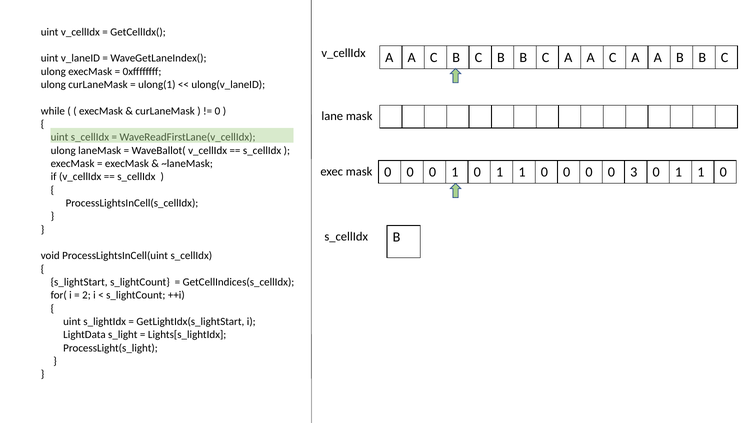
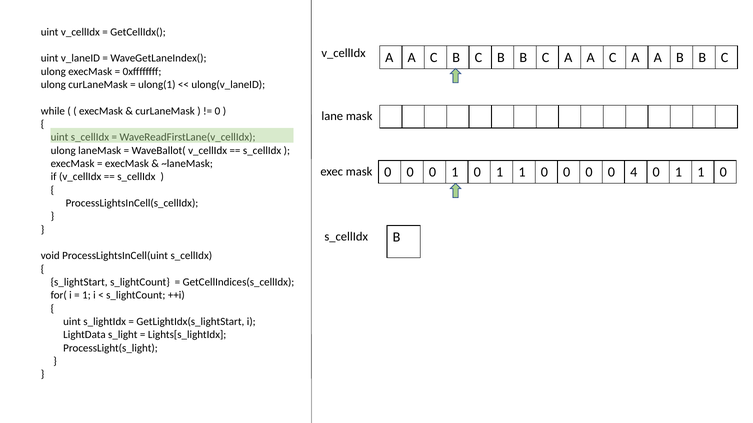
3: 3 -> 4 (634, 172)
2: 2 -> 1 (86, 296)
